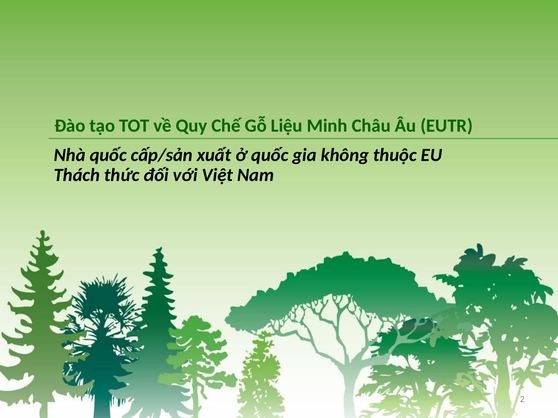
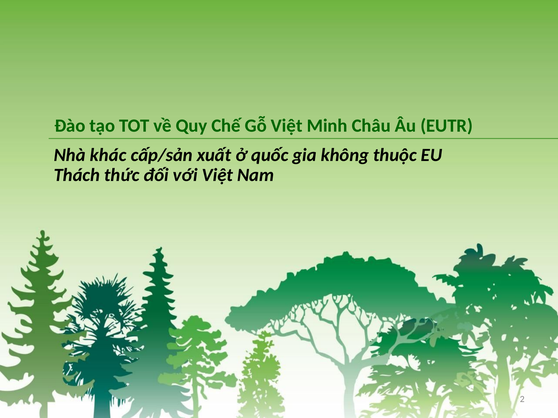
Gỗ Liệu: Liệu -> Việt (287, 126)
Nhà quốc: quốc -> khác (108, 155)
